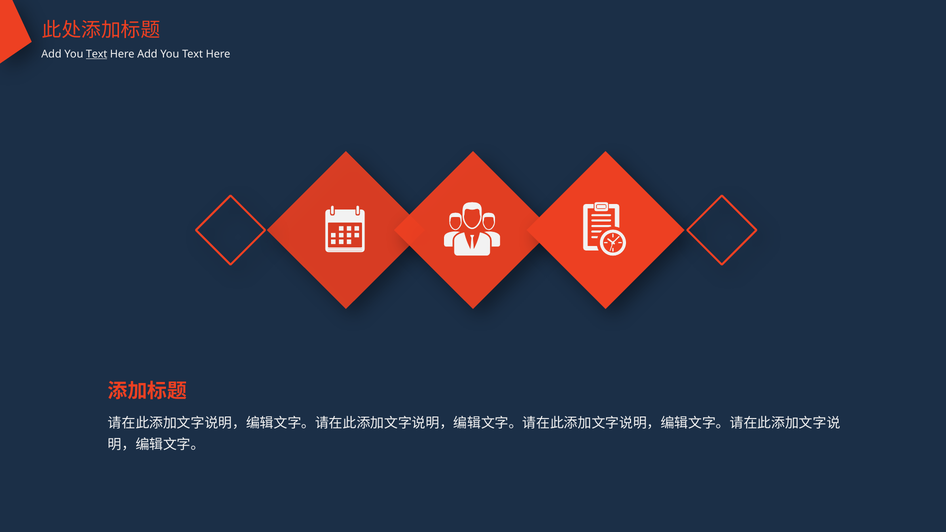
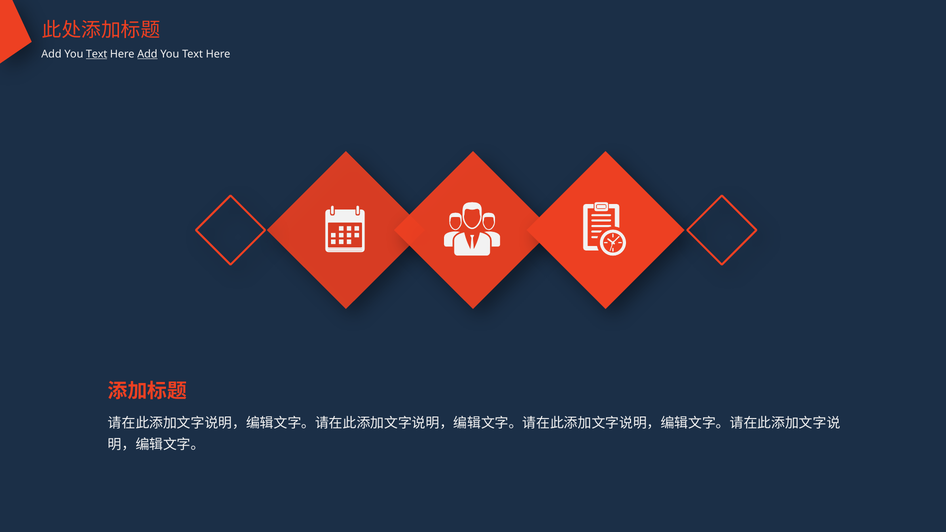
Add underline: none -> present (147, 54)
